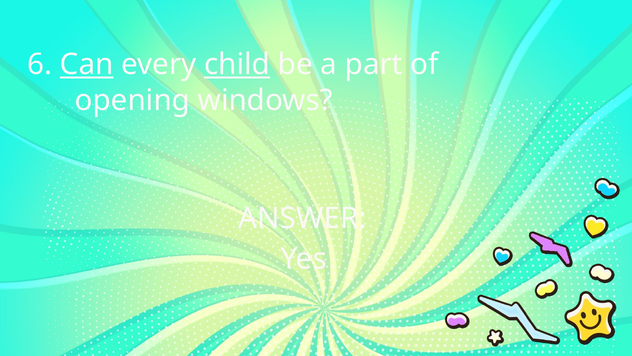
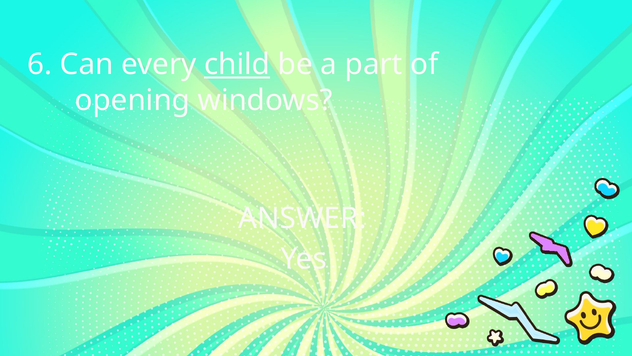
Can underline: present -> none (87, 65)
